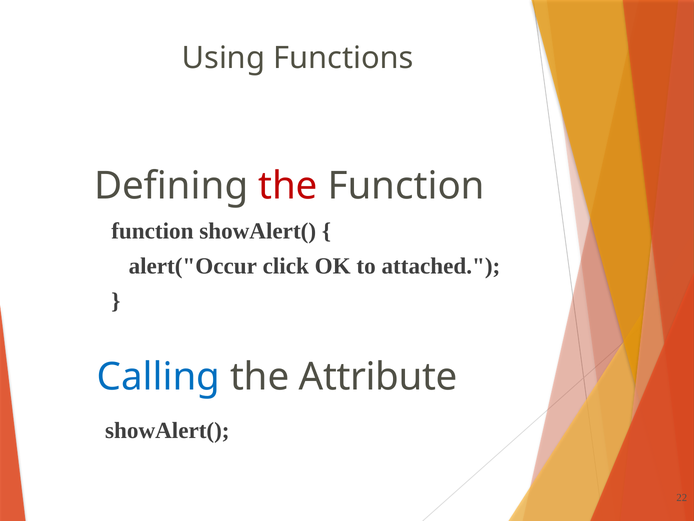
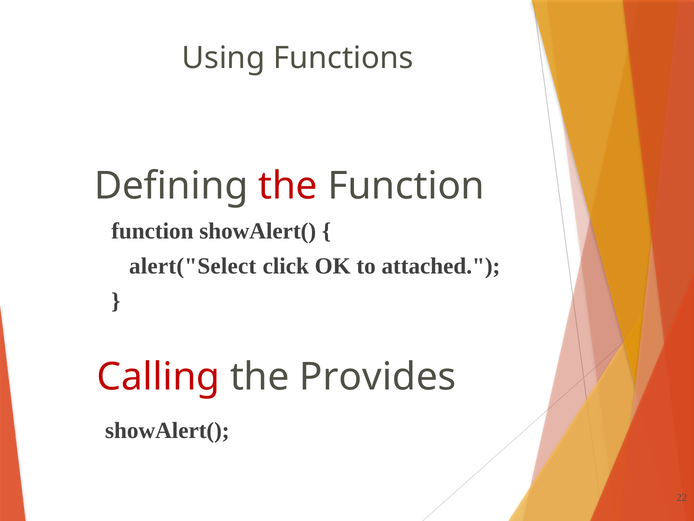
alert("Occur: alert("Occur -> alert("Select (193, 266)
Calling colour: blue -> red (159, 377)
Attribute: Attribute -> Provides (378, 377)
